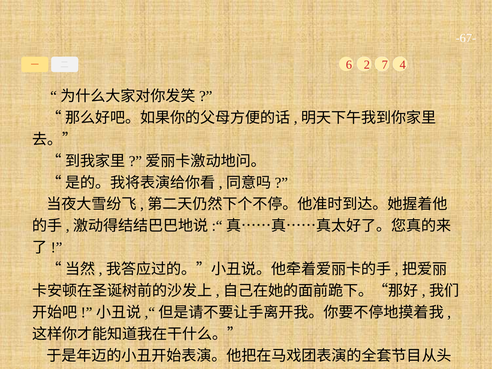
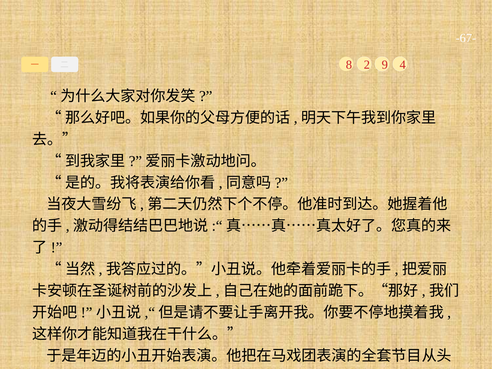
6: 6 -> 8 (349, 65)
7: 7 -> 9 (385, 65)
